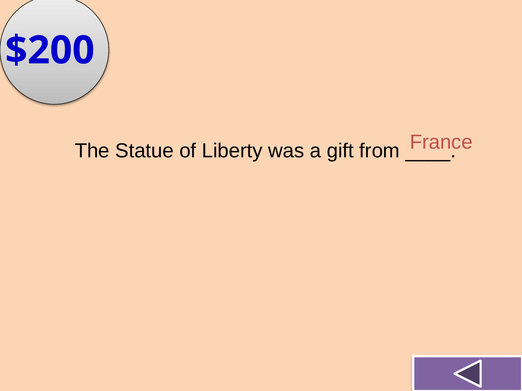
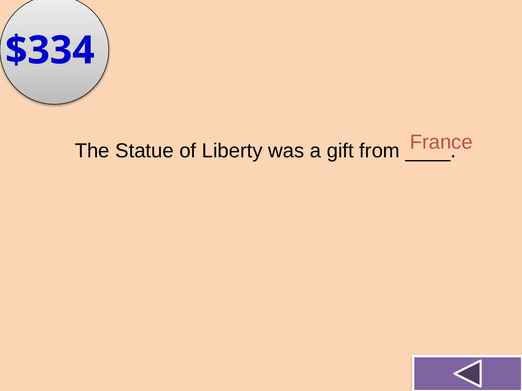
$200: $200 -> $334 (50, 51)
